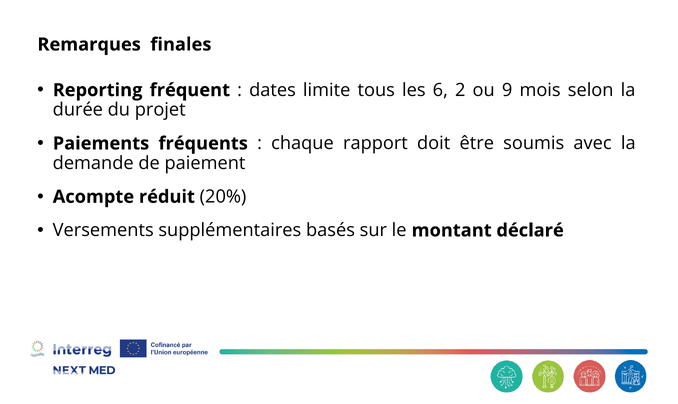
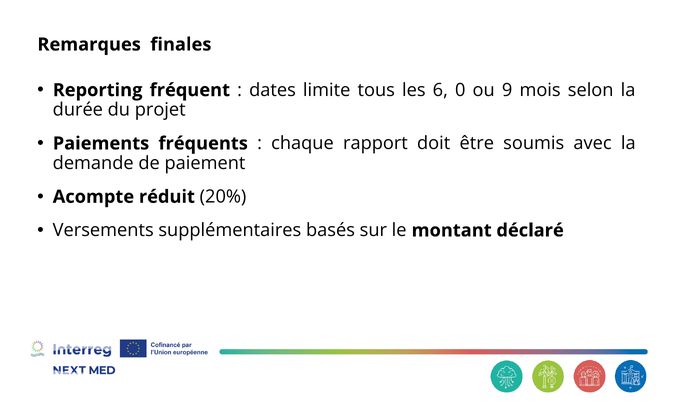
2: 2 -> 0 (460, 90)
